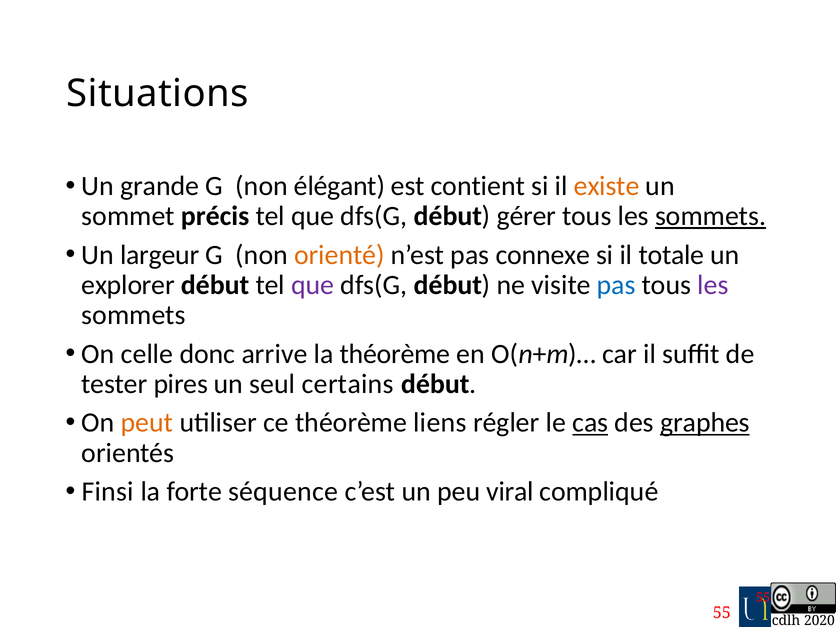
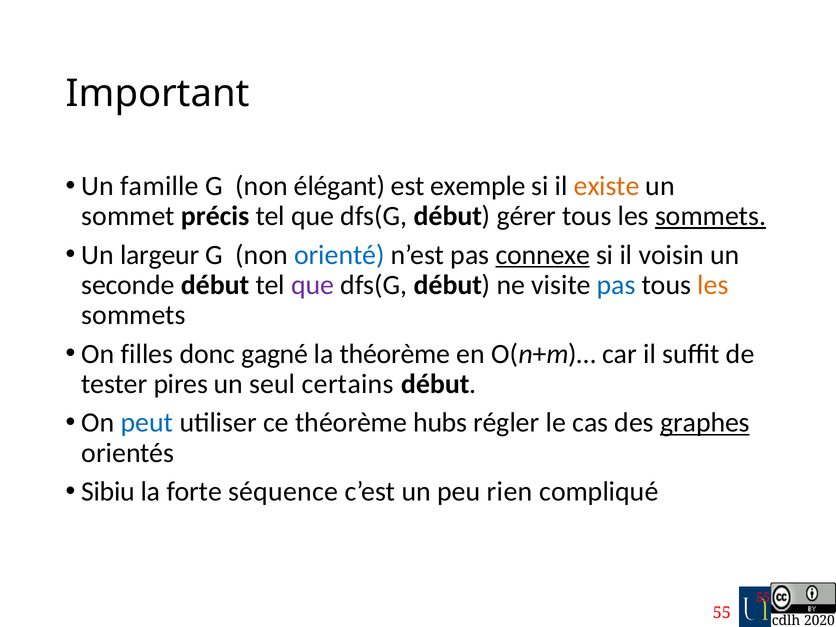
Situations: Situations -> Important (158, 94)
grande: grande -> famille (160, 186)
contient: contient -> exemple (478, 186)
orienté colour: orange -> blue (339, 255)
connexe underline: none -> present (543, 255)
totale: totale -> voisin (671, 255)
explorer: explorer -> seconde (128, 285)
les colour: purple -> orange (713, 285)
celle: celle -> filles (147, 354)
arrive: arrive -> gagné (275, 354)
peut colour: orange -> blue (147, 423)
liens: liens -> hubs (440, 423)
cas underline: present -> none (590, 423)
Finsi: Finsi -> Sibiu (108, 492)
viral: viral -> rien (510, 492)
